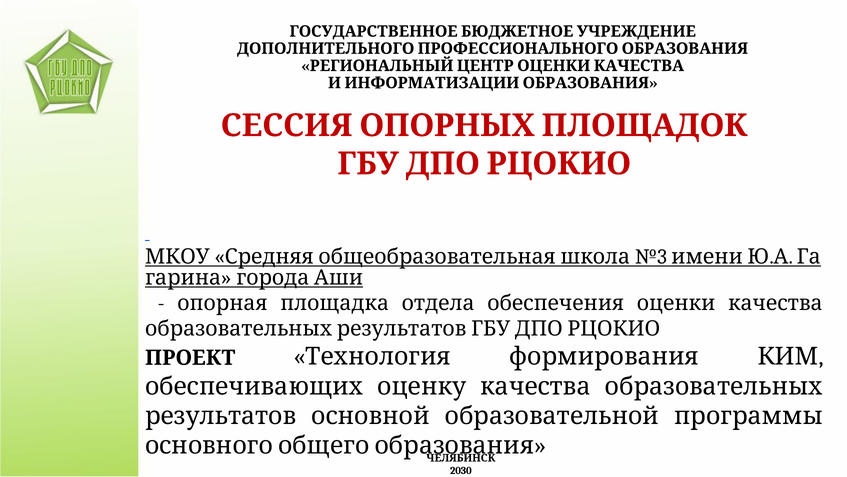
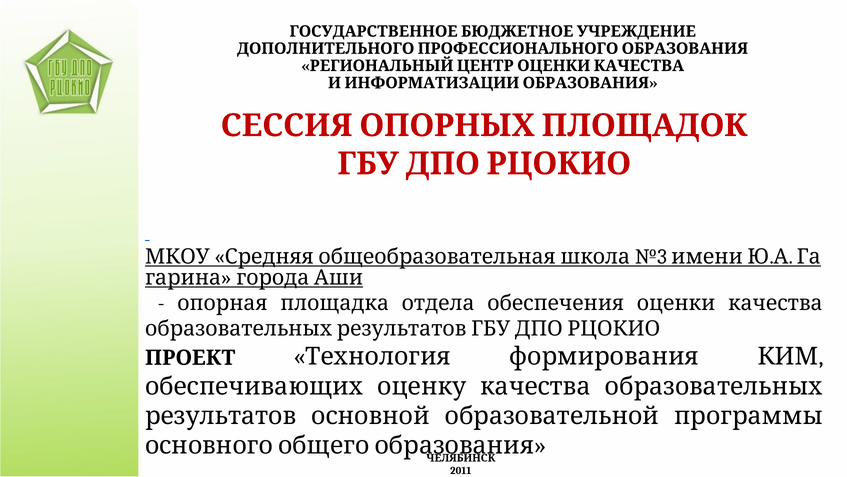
2030: 2030 -> 2011 (461, 470)
